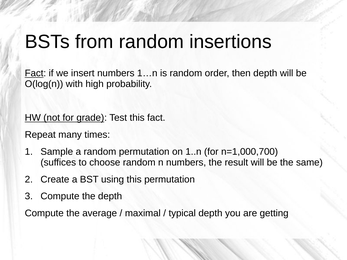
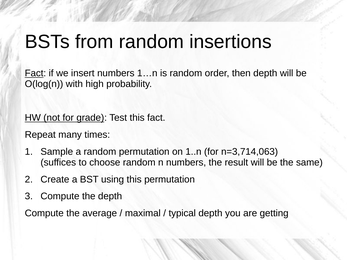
n=1,000,700: n=1,000,700 -> n=3,714,063 (250, 152)
